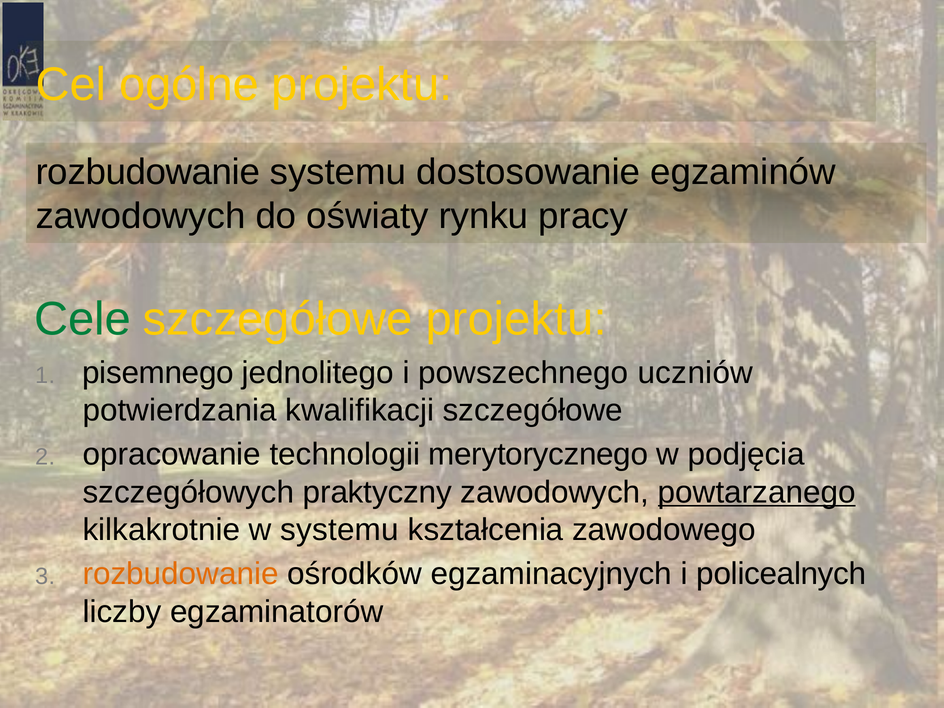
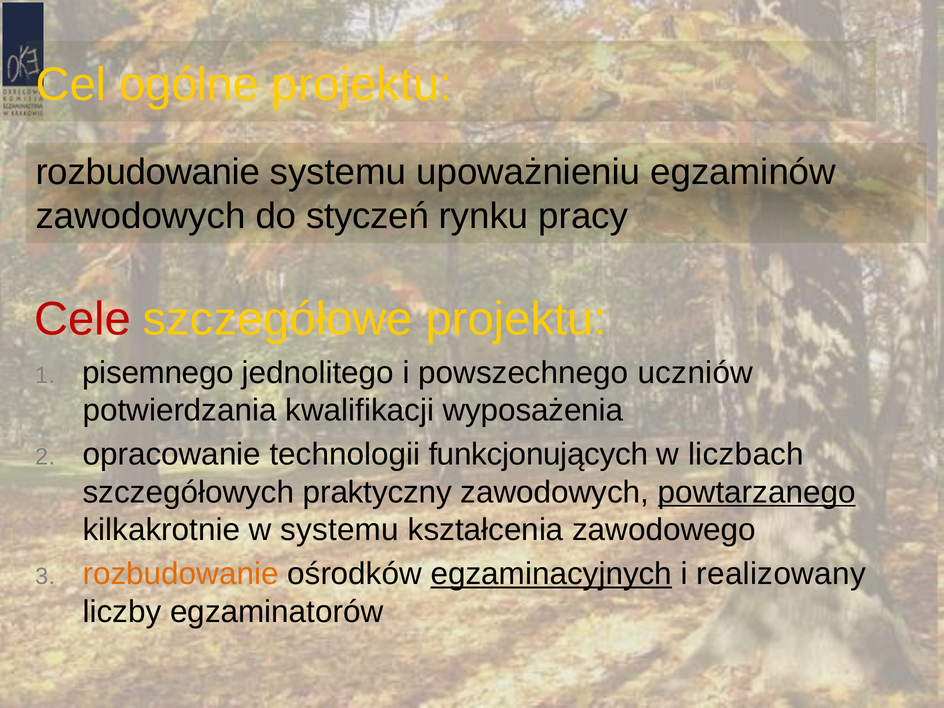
dostosowanie: dostosowanie -> upoważnieniu (528, 172)
oświaty: oświaty -> styczeń (368, 216)
Cele colour: green -> red (83, 319)
kwalifikacji szczegółowe: szczegółowe -> wyposażenia (533, 410)
merytorycznego: merytorycznego -> funkcjonujących (538, 454)
podjęcia: podjęcia -> liczbach (746, 454)
egzaminacyjnych underline: none -> present (551, 574)
policealnych: policealnych -> realizowany (781, 574)
